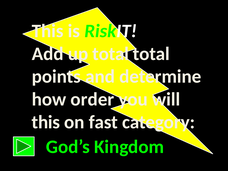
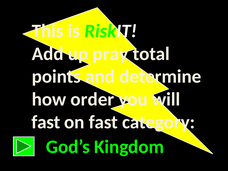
up total: total -> pray (110, 54)
this: this -> fast (46, 122)
